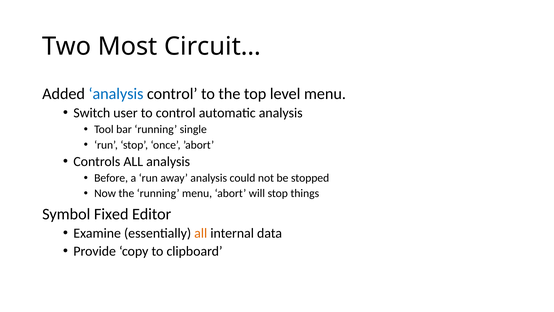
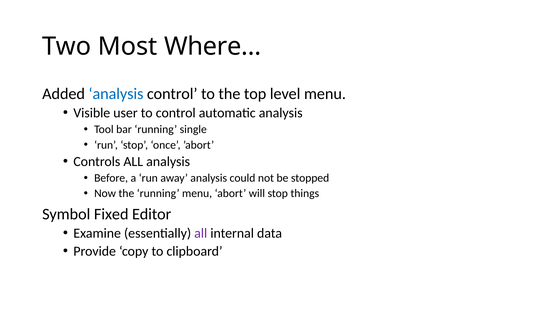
Circuit…: Circuit… -> Where… (213, 47)
Switch: Switch -> Visible (92, 113)
all colour: orange -> purple (201, 233)
